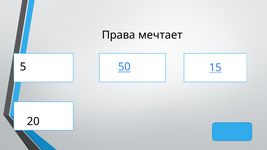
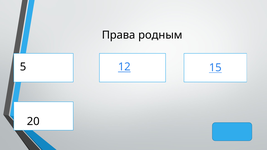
мечтает: мечтает -> родным (160, 35)
50: 50 -> 12 (124, 67)
